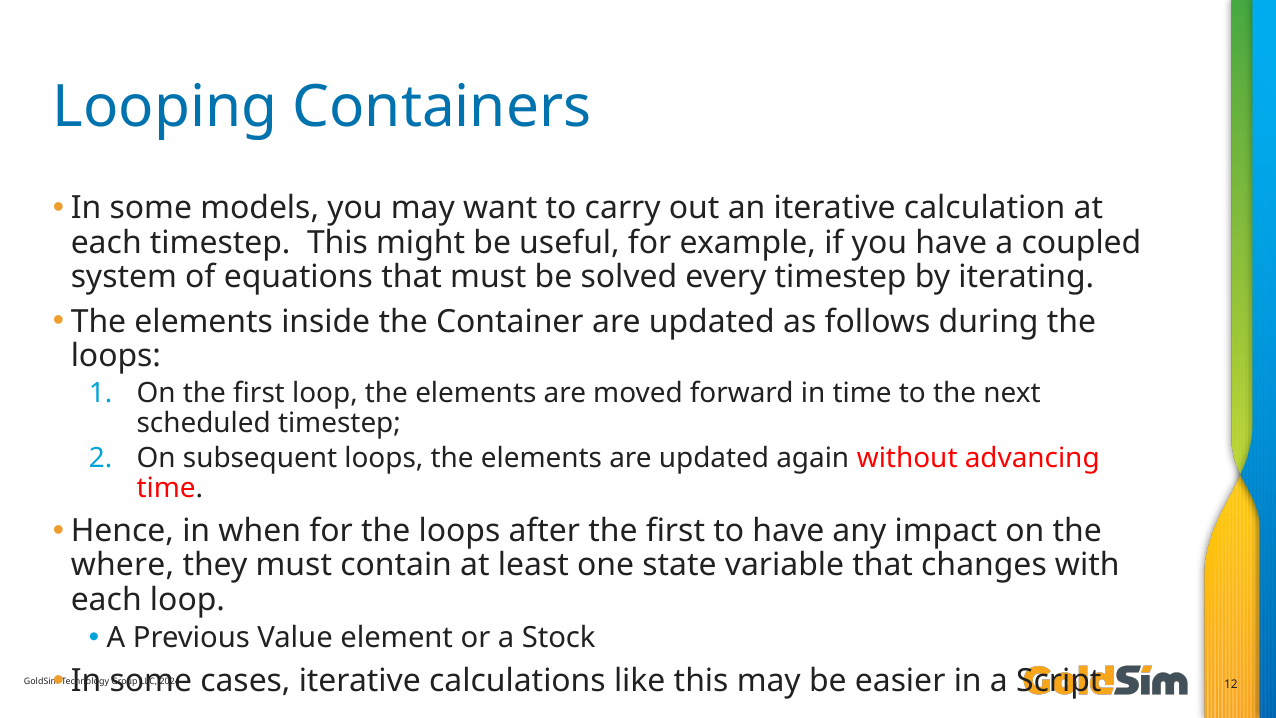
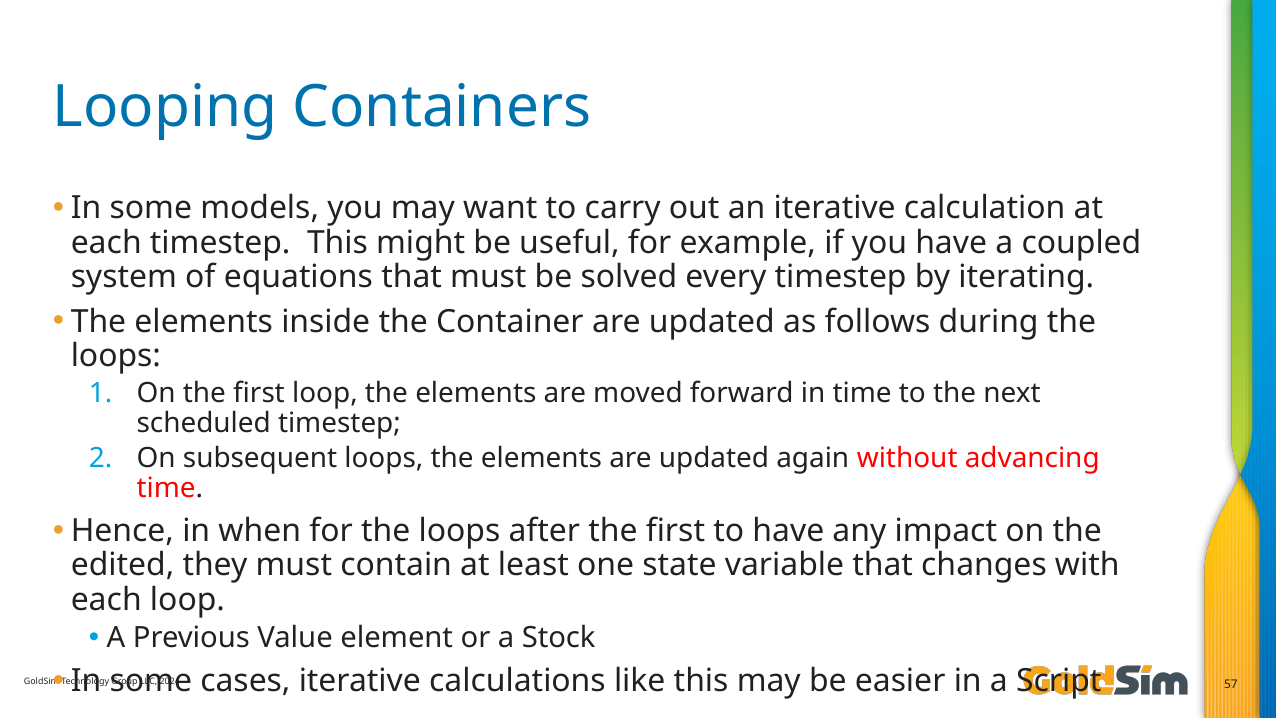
where: where -> edited (123, 565)
12: 12 -> 57 (1231, 684)
